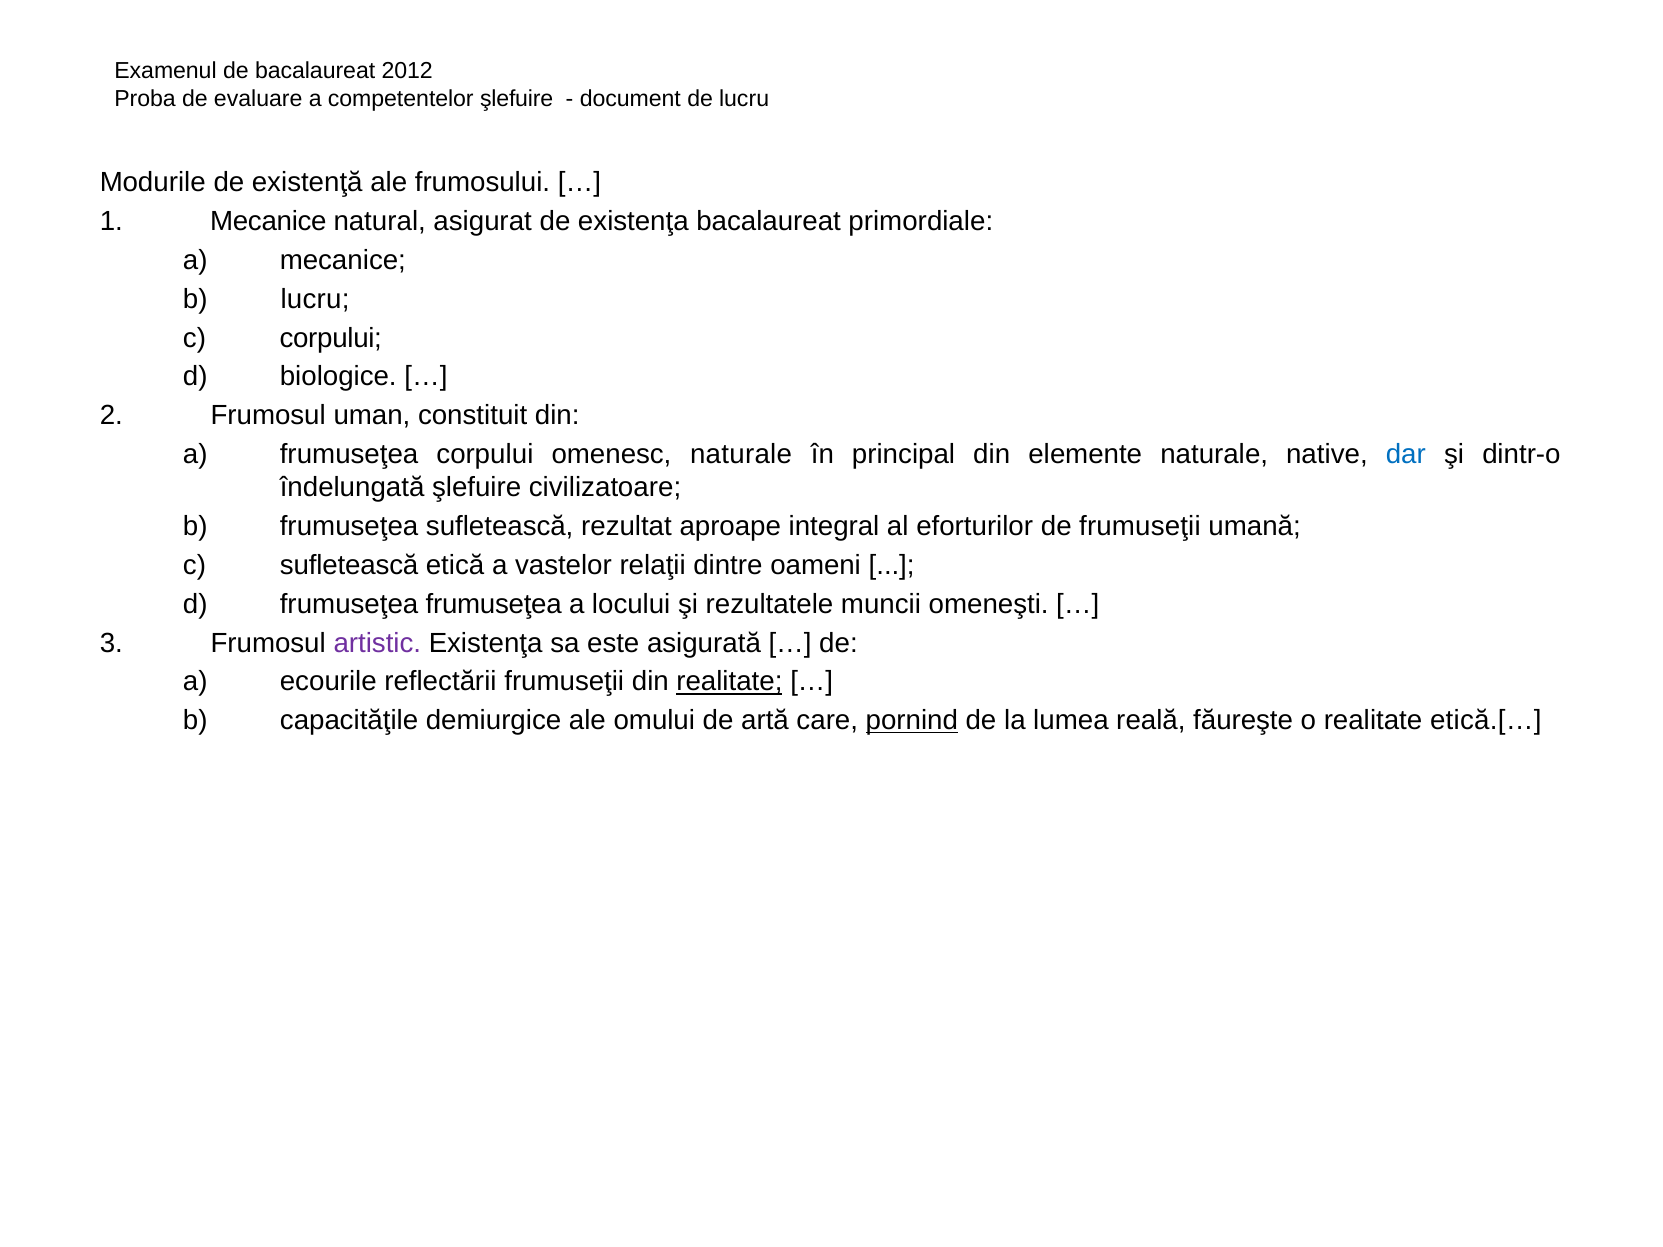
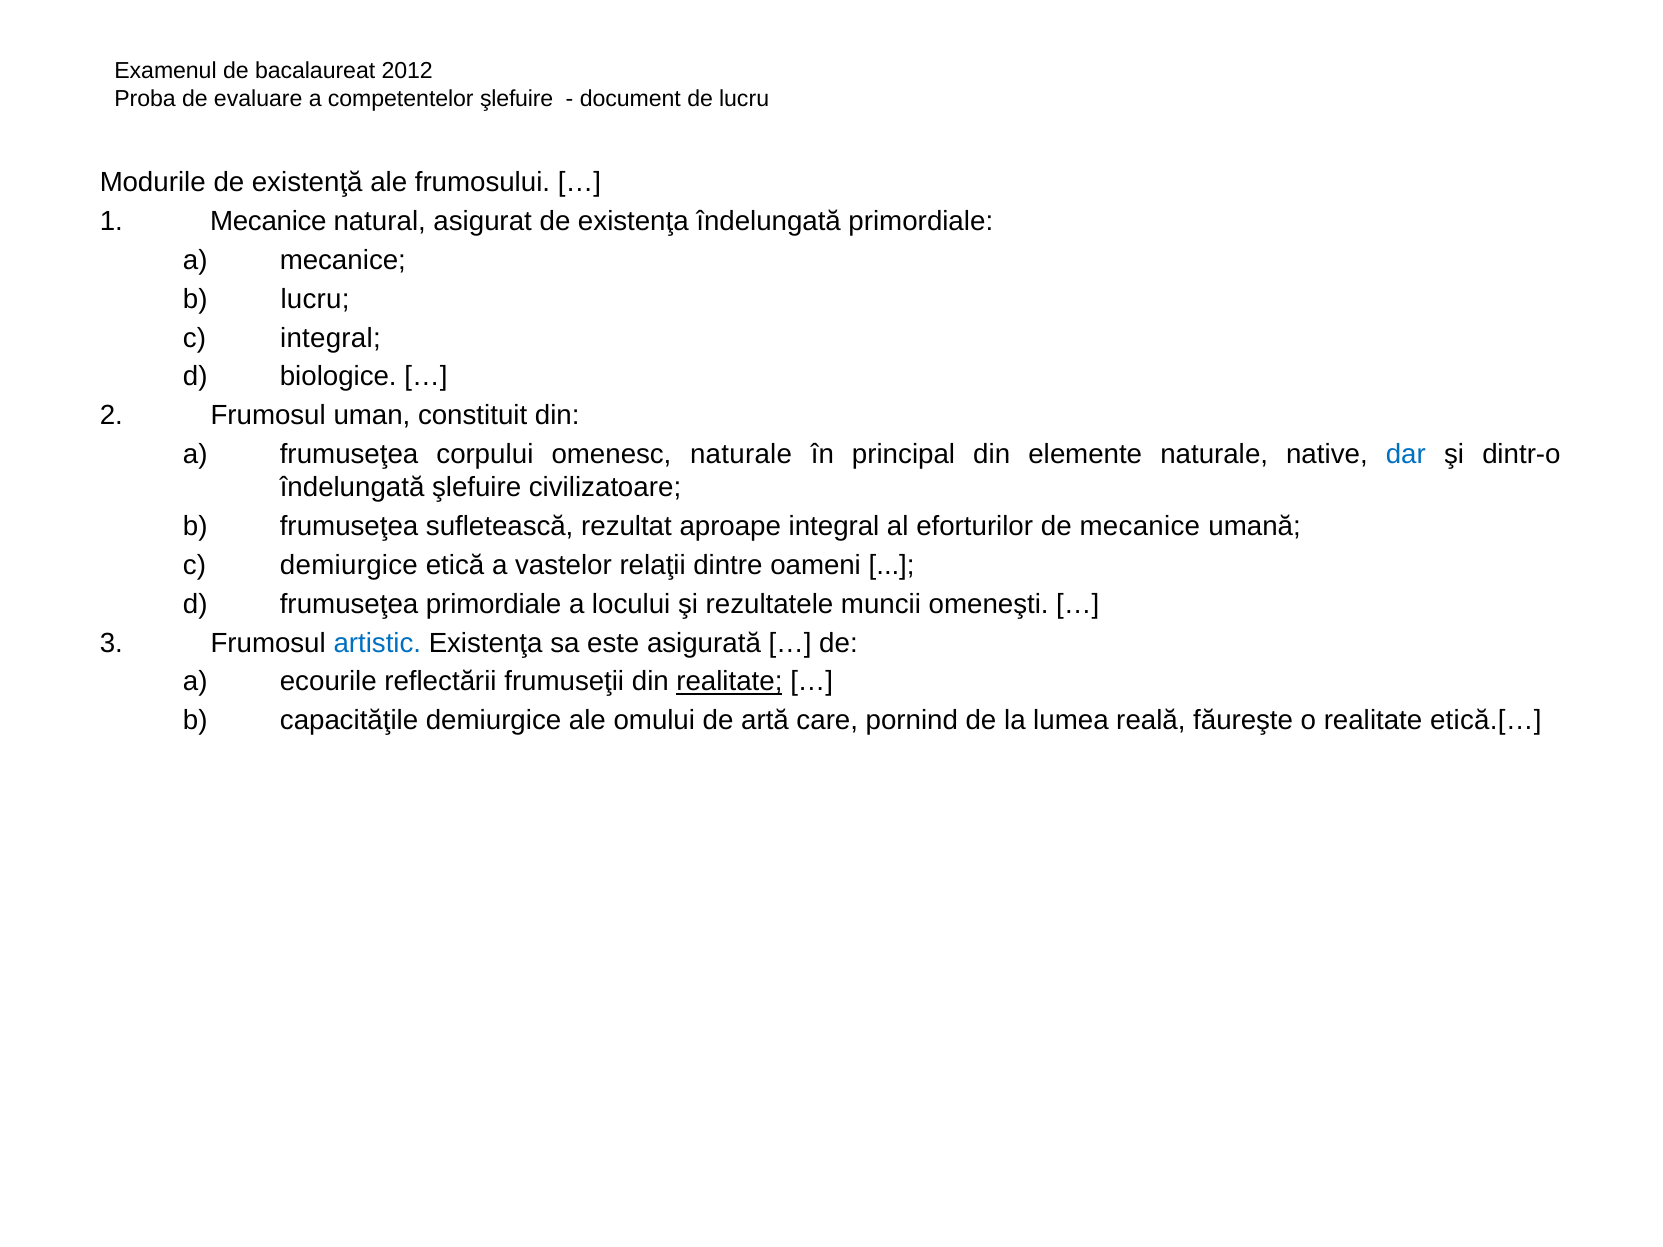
existenţa bacalaureat: bacalaureat -> îndelungată (769, 222)
corpului: corpului -> integral (330, 338)
de frumuseţii: frumuseţii -> mecanice (1140, 527)
sufletească: sufletească -> demiurgice (349, 565)
frumuseţea frumuseţea: frumuseţea -> primordiale (494, 604)
artistic colour: purple -> blue (377, 643)
pornind underline: present -> none (912, 721)
